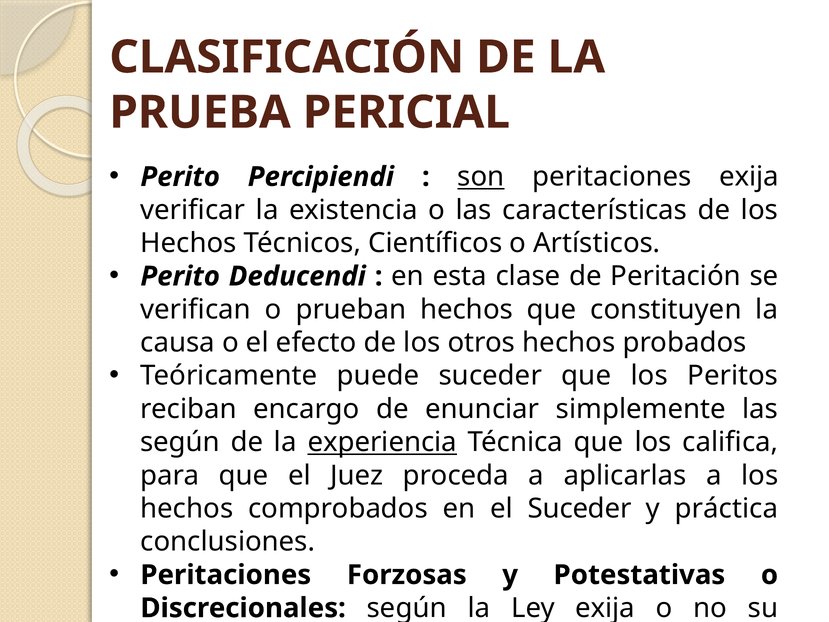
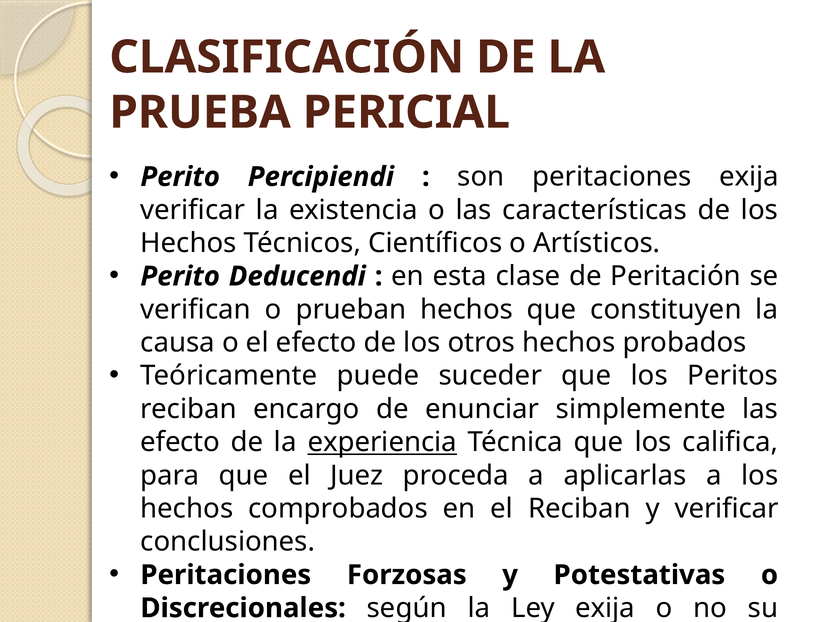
son underline: present -> none (481, 177)
según: según -> efecto (180, 442)
el Suceder: Suceder -> Reciban (580, 508)
y práctica: práctica -> verificar (727, 508)
